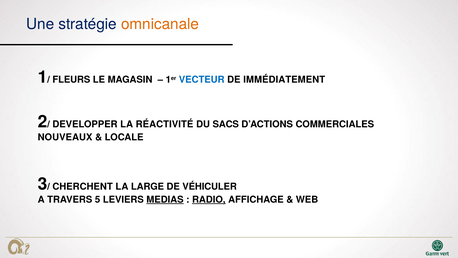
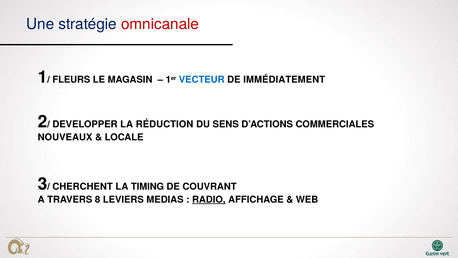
omnicanale colour: orange -> red (160, 24)
RÉACTIVITÉ: RÉACTIVITÉ -> RÉDUCTION (165, 124)
SACS: SACS -> SENS (226, 124)
LARGE: LARGE -> TIMING (147, 186)
VÉHICULER: VÉHICULER -> COUVRANT (210, 186)
5: 5 -> 8 (98, 199)
MEDIAS underline: present -> none (165, 199)
